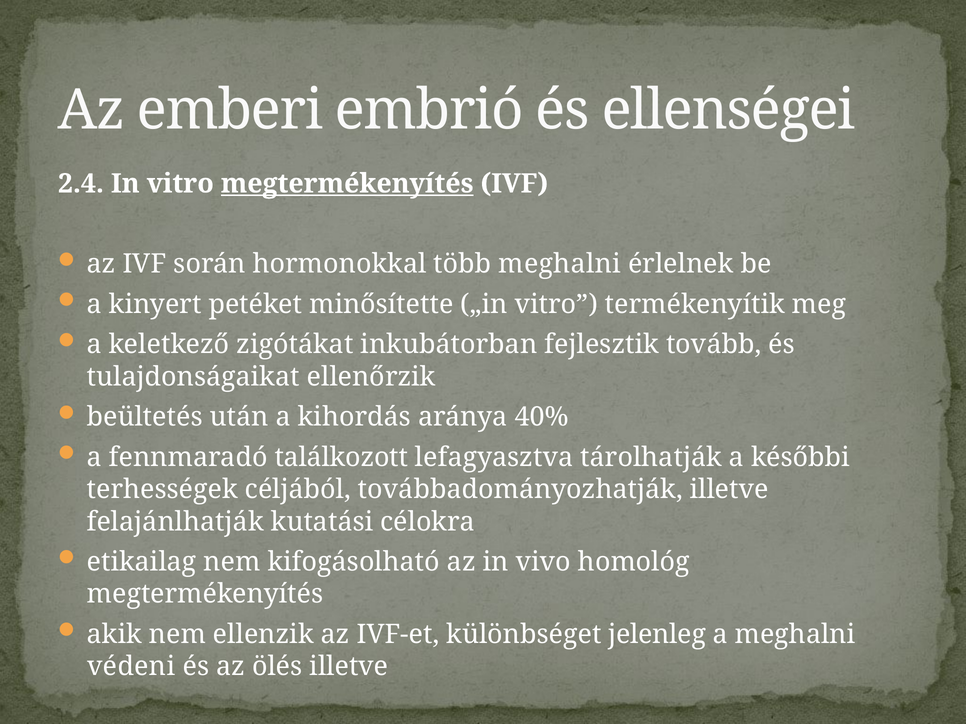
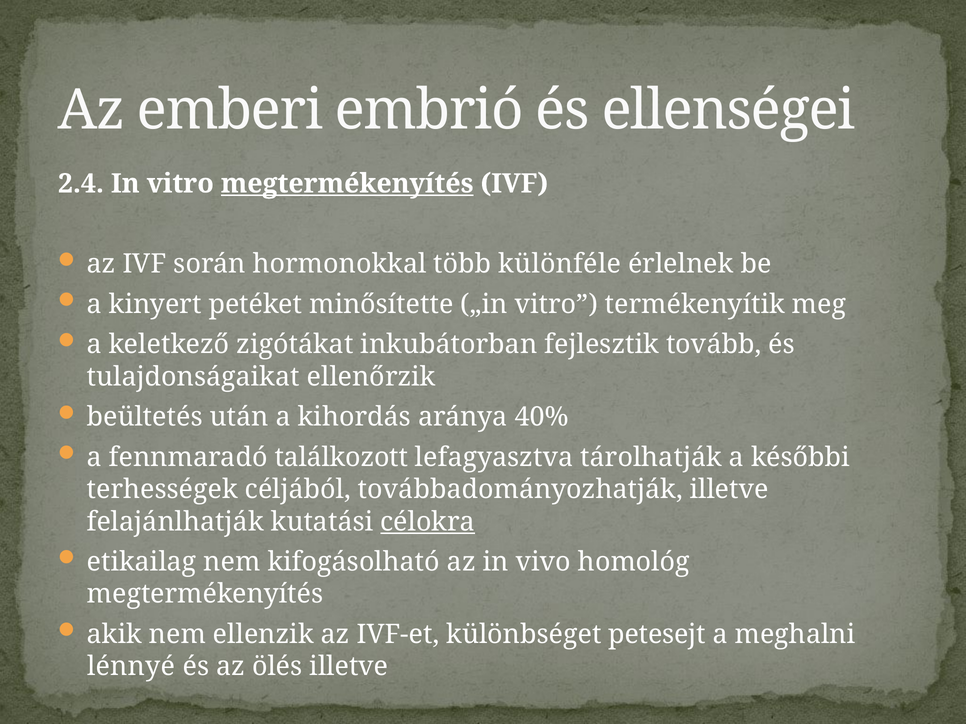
több meghalni: meghalni -> különféle (560, 264)
célokra underline: none -> present (428, 522)
jelenleg: jelenleg -> petesejt (657, 635)
védeni: védeni -> lénnyé (131, 667)
